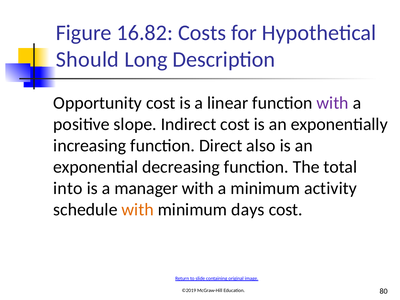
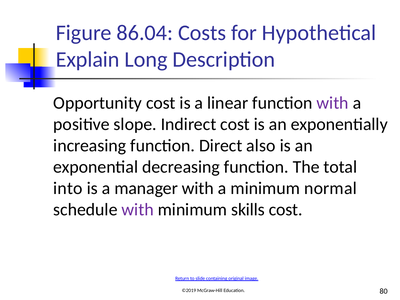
16.82: 16.82 -> 86.04 (145, 33)
Should: Should -> Explain (88, 60)
activity: activity -> normal (330, 188)
with colour: orange -> purple (138, 210)
days: days -> skills (248, 210)
